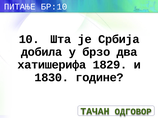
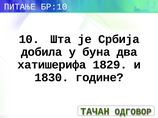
брзо: брзо -> буна (96, 52)
